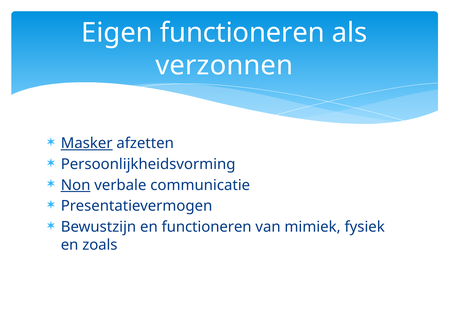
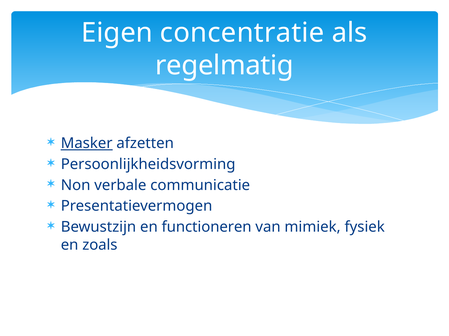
Eigen functioneren: functioneren -> concentratie (242, 33)
verzonnen: verzonnen -> regelmatig (225, 66)
Non underline: present -> none (76, 186)
